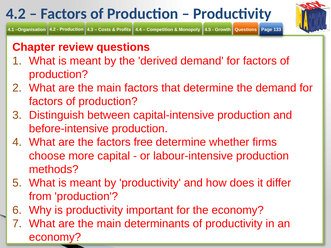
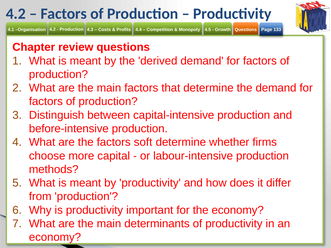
free: free -> soft (143, 142)
